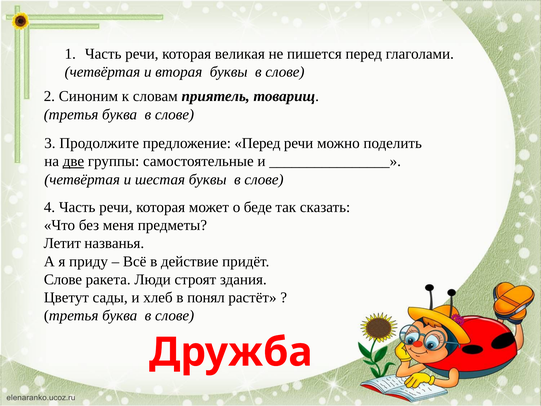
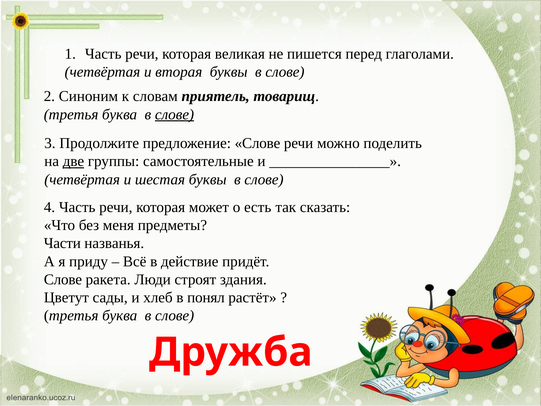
слове underline: none -> present (174, 114)
предложение Перед: Перед -> Слове (257, 143)
беде: беде -> есть (258, 207)
Летит: Летит -> Части (62, 243)
